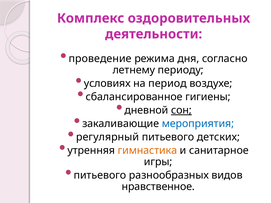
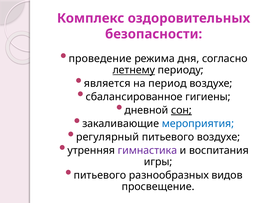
деятельности: деятельности -> безопасности (154, 34)
летнему underline: none -> present (134, 70)
условиях: условиях -> является (107, 84)
питьевого детских: детских -> воздухе (218, 137)
гимнастика colour: orange -> purple (147, 151)
санитарное: санитарное -> воспитания (219, 151)
нравственное: нравственное -> просвещение (158, 187)
